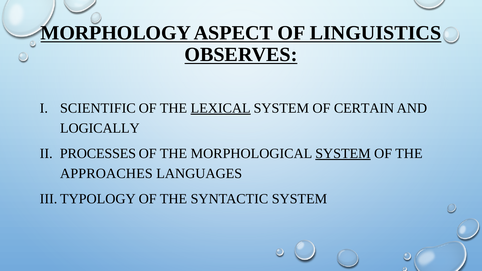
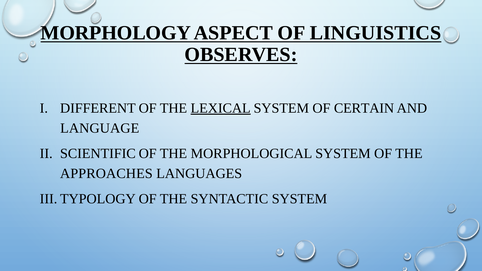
SCIENTIFIC: SCIENTIFIC -> DIFFERENT (98, 108)
LOGICALLY: LOGICALLY -> LANGUAGE (100, 128)
PROCESSES: PROCESSES -> SCIENTIFIC (98, 154)
SYSTEM underline: present -> none (343, 154)
